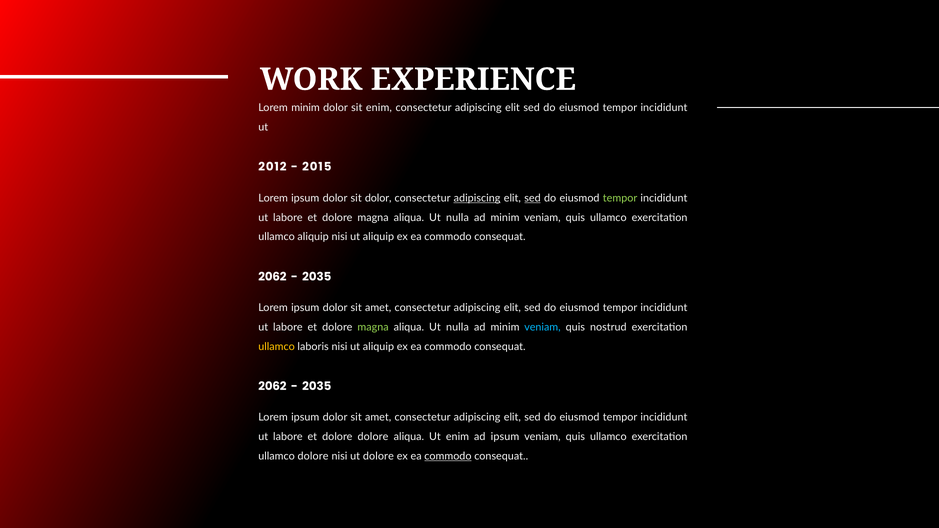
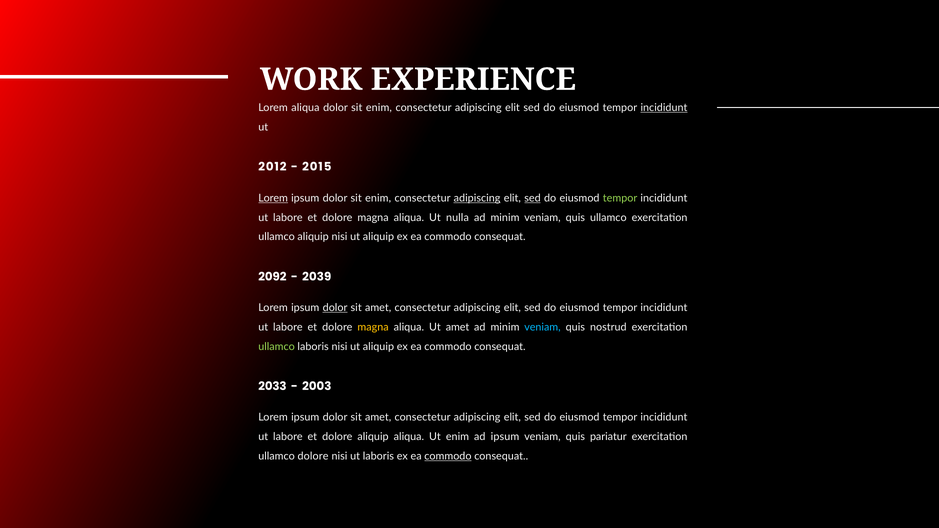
Lorem minim: minim -> aliqua (305, 108)
incididunt underline: none -> present (664, 108)
Lorem underline: none -> present (273, 198)
ipsum dolor sit dolor: dolor -> enim (378, 198)
2062: 2062 -> 2092 (272, 277)
2035: 2035 -> 2039 (317, 277)
dolor underline: none -> present (335, 308)
magna colour: light green -> yellow (373, 327)
nulla: nulla -> amet (458, 327)
ullamco colour: yellow -> light green (277, 347)
2062: 2062 -> 2033 (272, 386)
2035: 2035 -> 2003 (317, 386)
dolore dolore: dolore -> aliquip (373, 437)
ullamco: ullamco -> pariatur (608, 437)
ut dolore: dolore -> laboris (378, 456)
